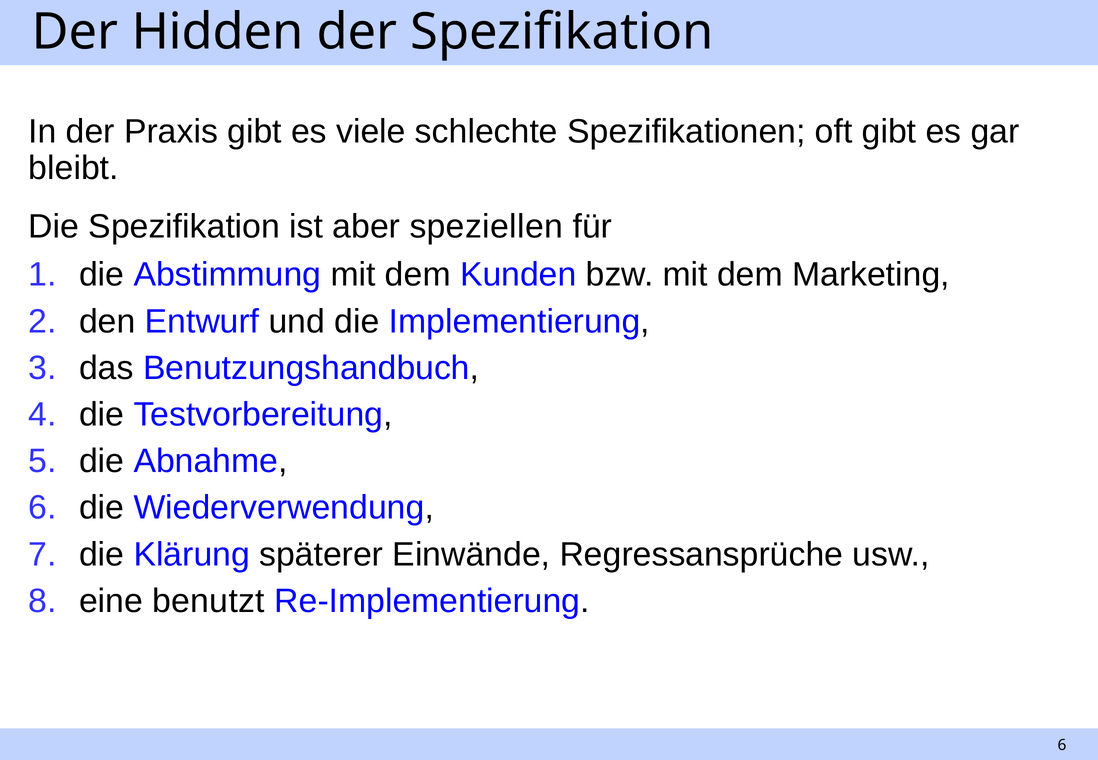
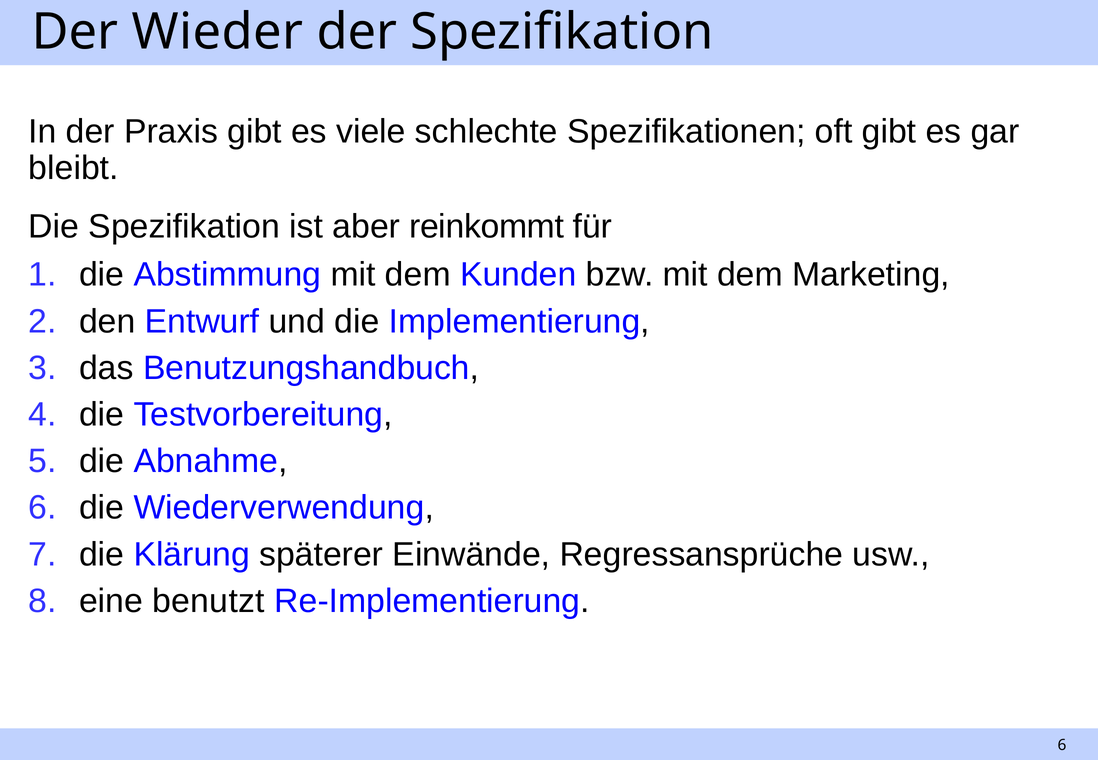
Hidden: Hidden -> Wieder (217, 32)
speziellen: speziellen -> reinkommt (487, 227)
